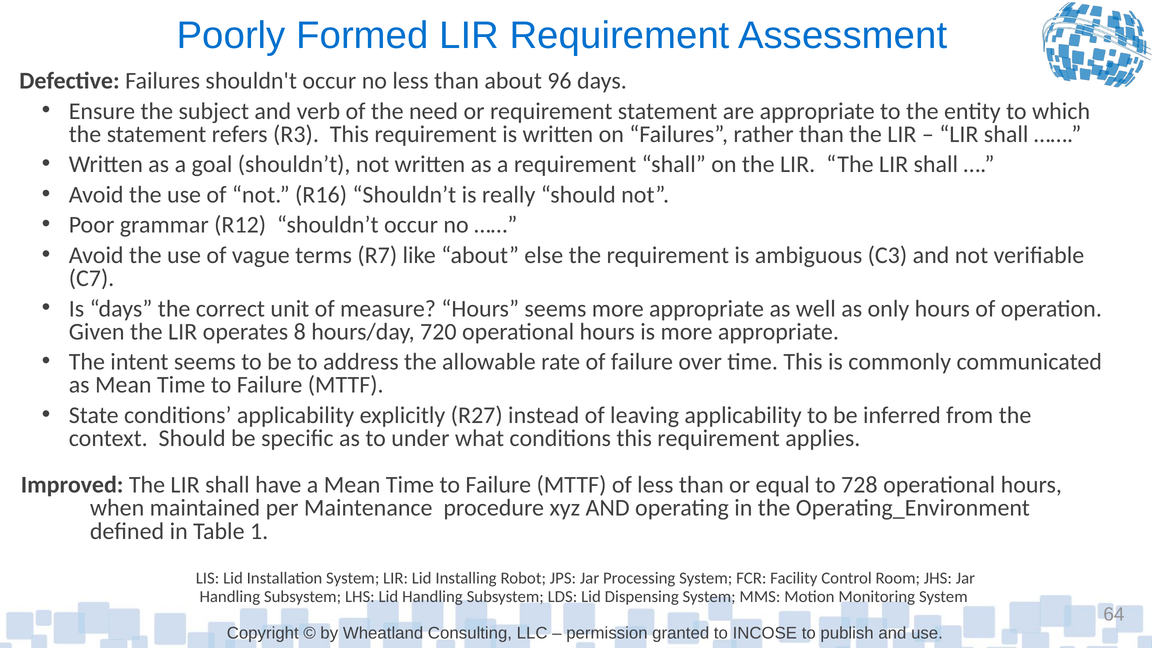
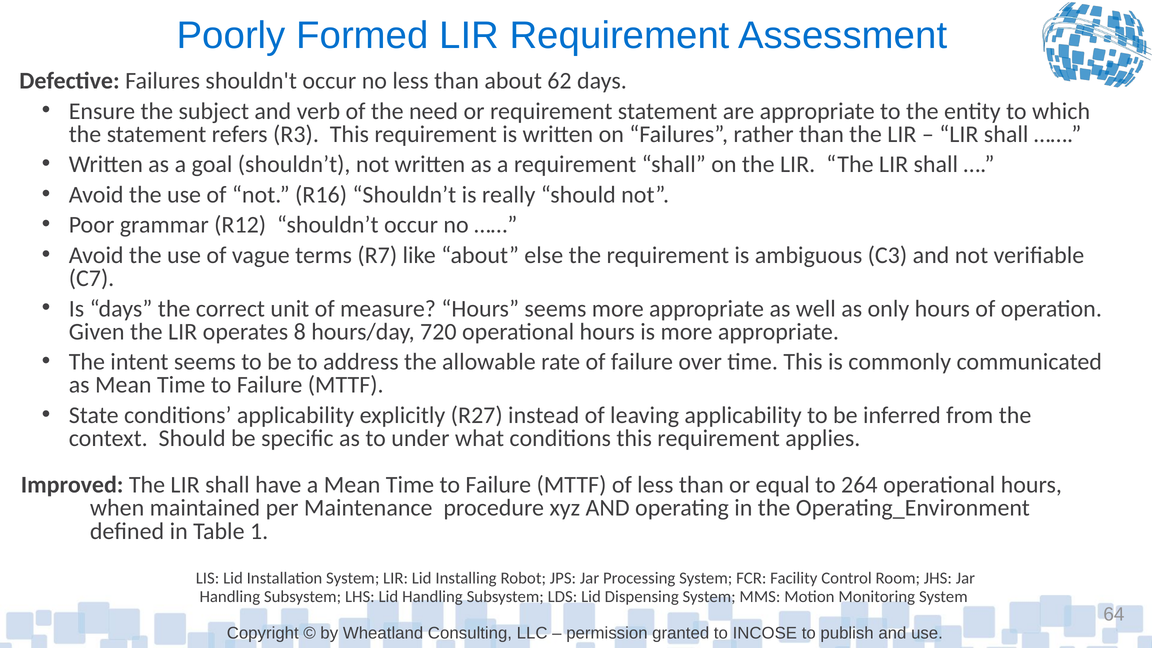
96: 96 -> 62 (559, 81)
728: 728 -> 264 (859, 485)
